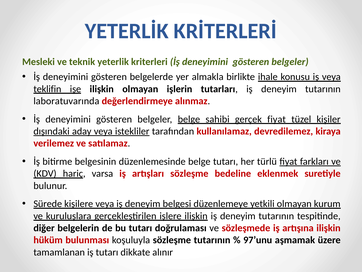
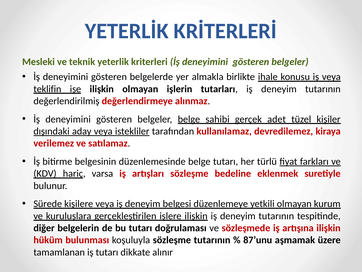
laboratuvarında: laboratuvarında -> değerlendirilmiş (66, 101)
gerçek fiyat: fiyat -> adet (277, 119)
97’unu: 97’unu -> 87’unu (258, 240)
